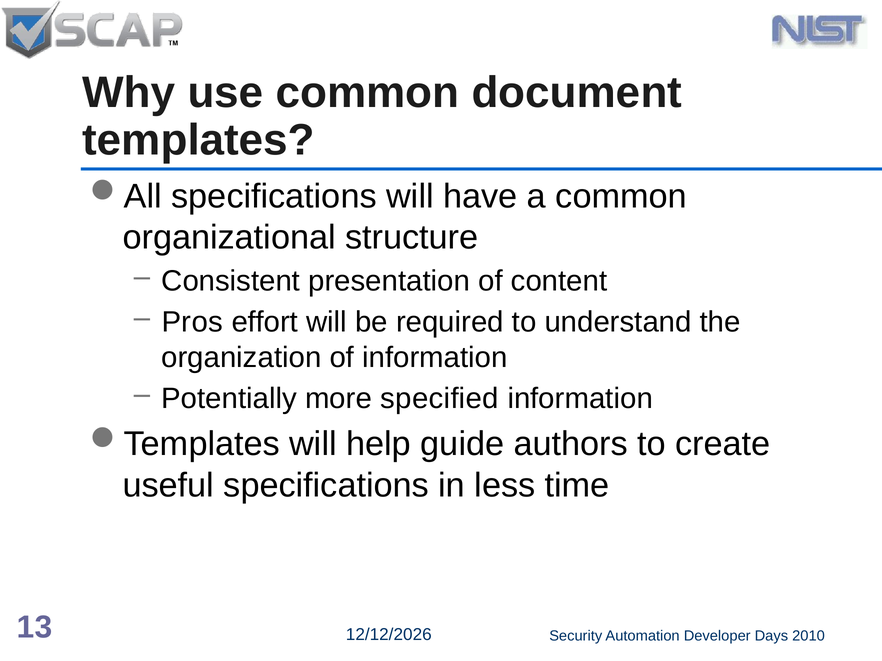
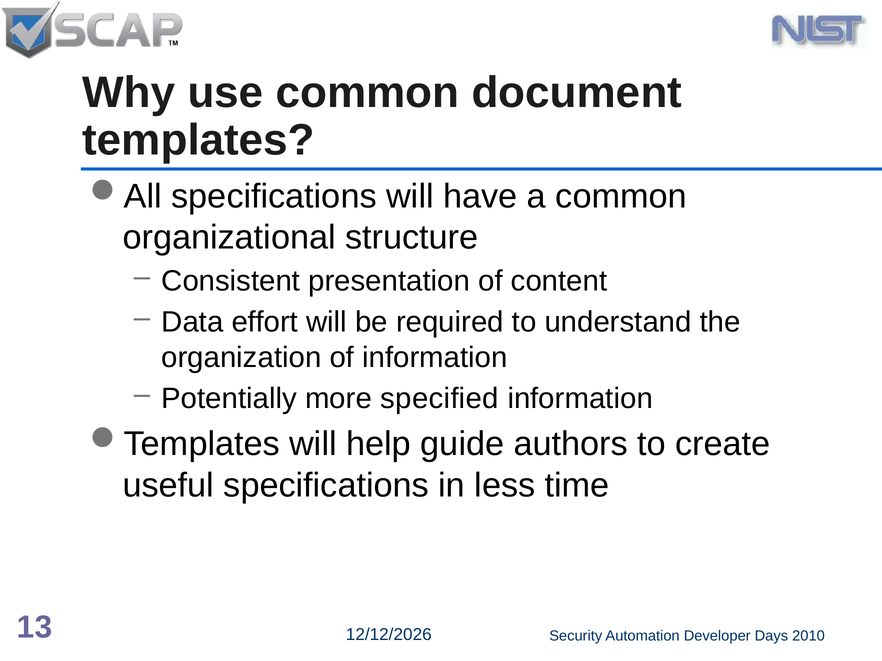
Pros: Pros -> Data (192, 323)
